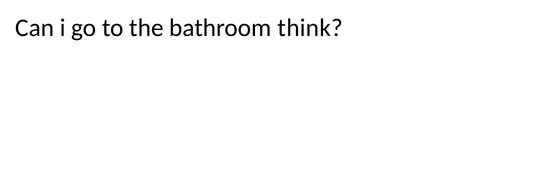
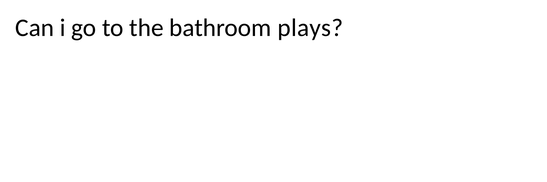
think: think -> plays (310, 28)
